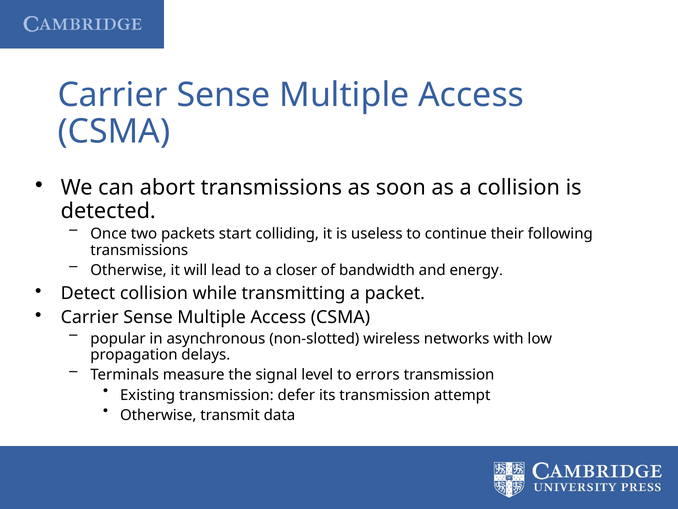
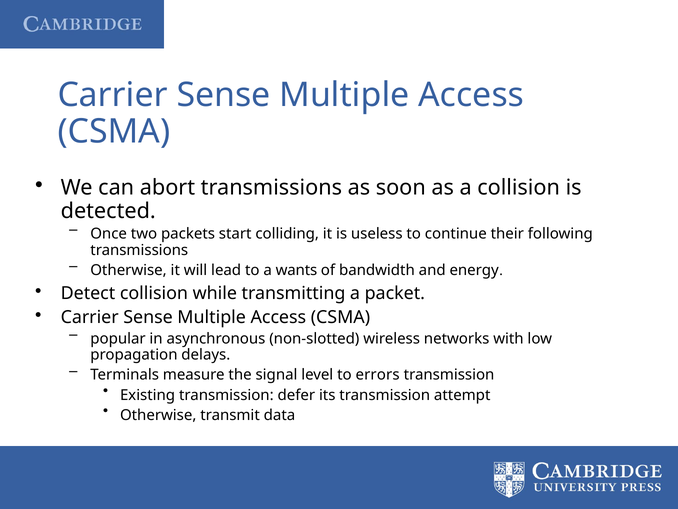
closer: closer -> wants (296, 270)
